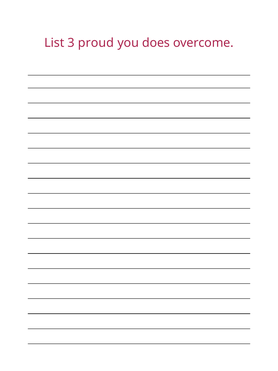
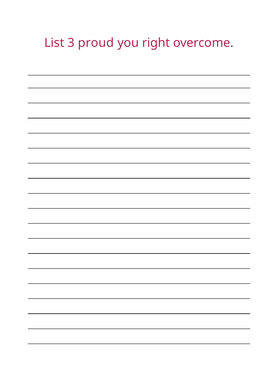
does: does -> right (156, 43)
